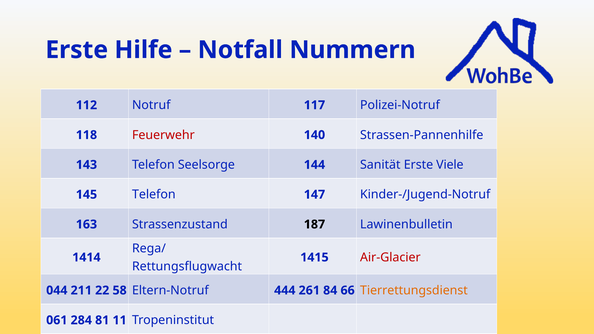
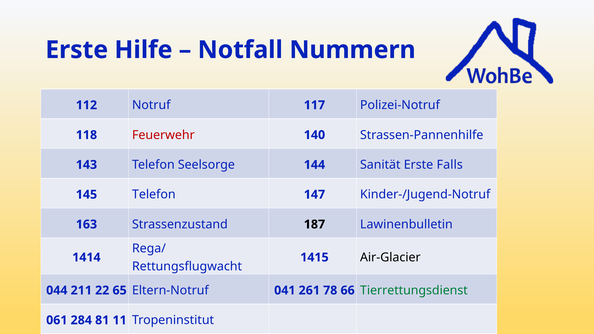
Viele: Viele -> Falls (450, 165)
Air-Glacier colour: red -> black (390, 257)
58: 58 -> 65 (120, 290)
444: 444 -> 041 (285, 290)
84: 84 -> 78 (330, 290)
Tierrettungsdienst colour: orange -> green (414, 290)
